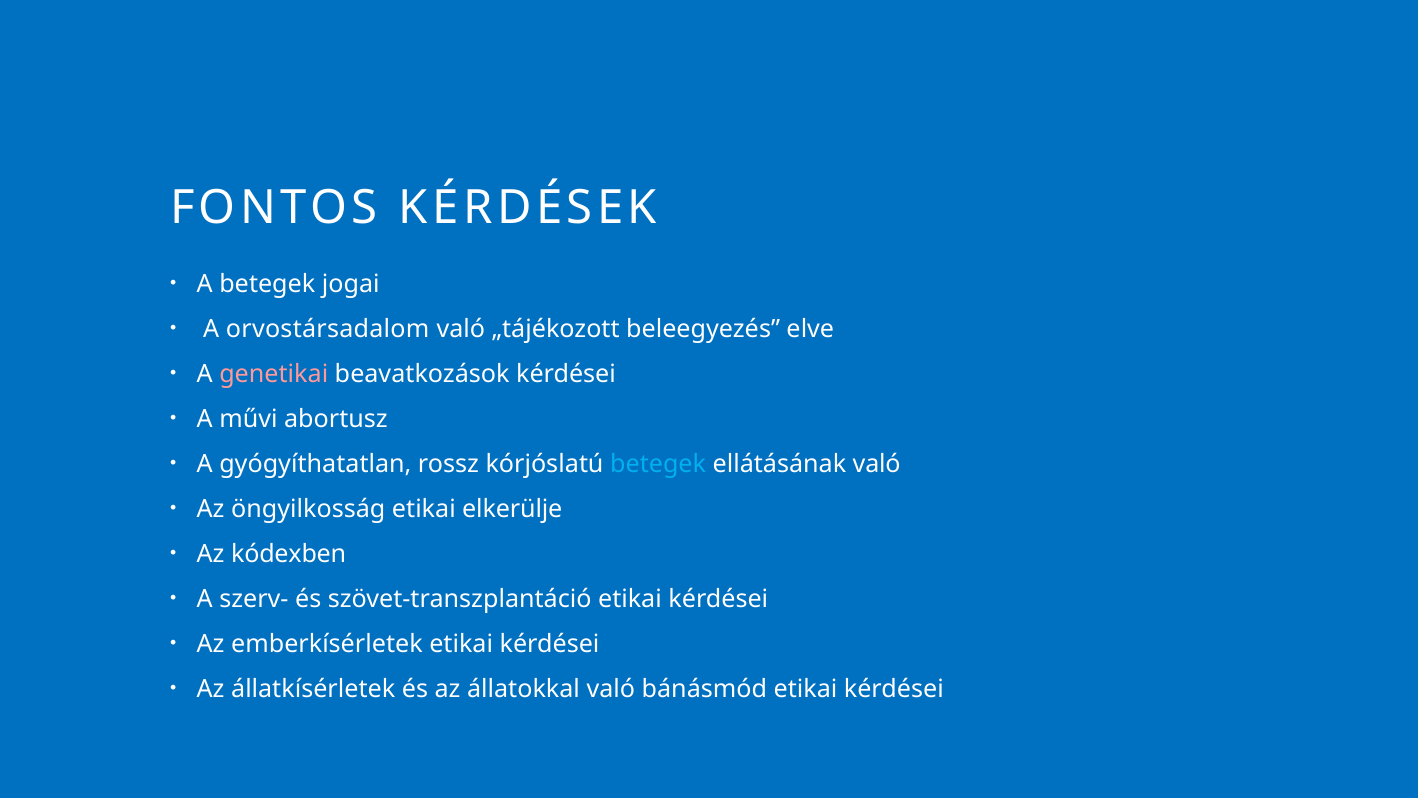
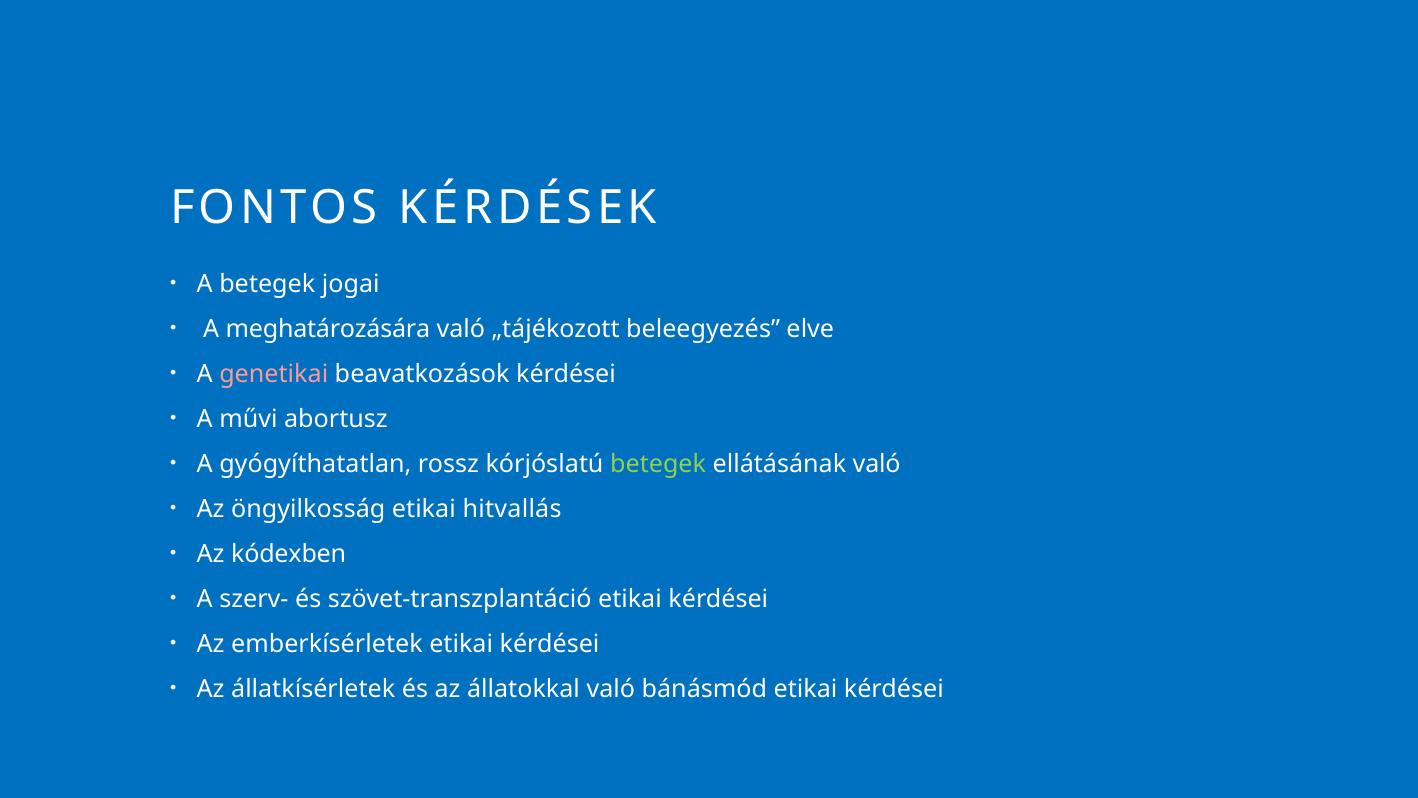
orvostársadalom: orvostársadalom -> meghatározására (328, 329)
betegek colour: light blue -> light green (658, 464)
elkerülje: elkerülje -> hitvallás (512, 509)
